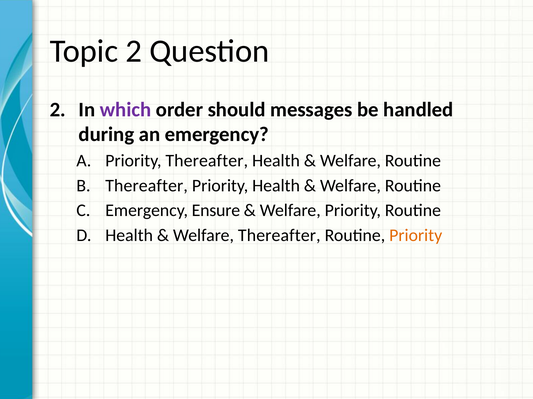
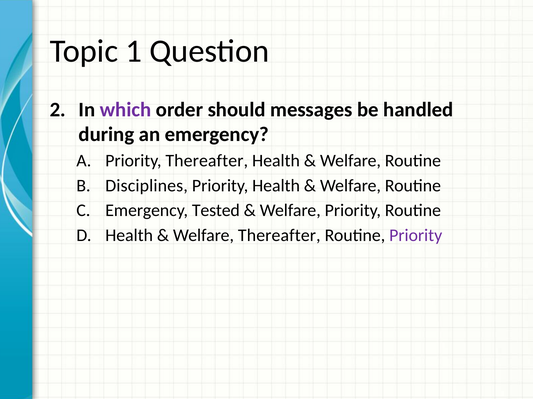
Topic 2: 2 -> 1 (134, 51)
Thereafter: Thereafter -> Disciplines (147, 186)
Ensure: Ensure -> Tested (216, 211)
Priority colour: orange -> purple (416, 236)
